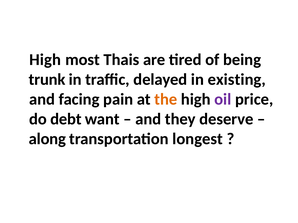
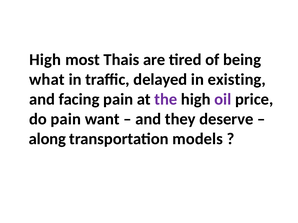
trunk: trunk -> what (47, 80)
the colour: orange -> purple (166, 99)
do debt: debt -> pain (66, 119)
longest: longest -> models (198, 139)
